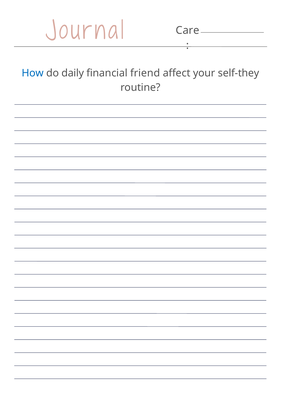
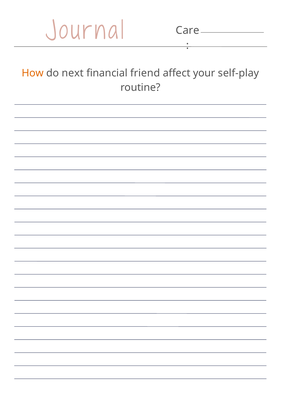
How colour: blue -> orange (33, 73)
daily: daily -> next (73, 73)
self-they: self-they -> self-play (239, 73)
